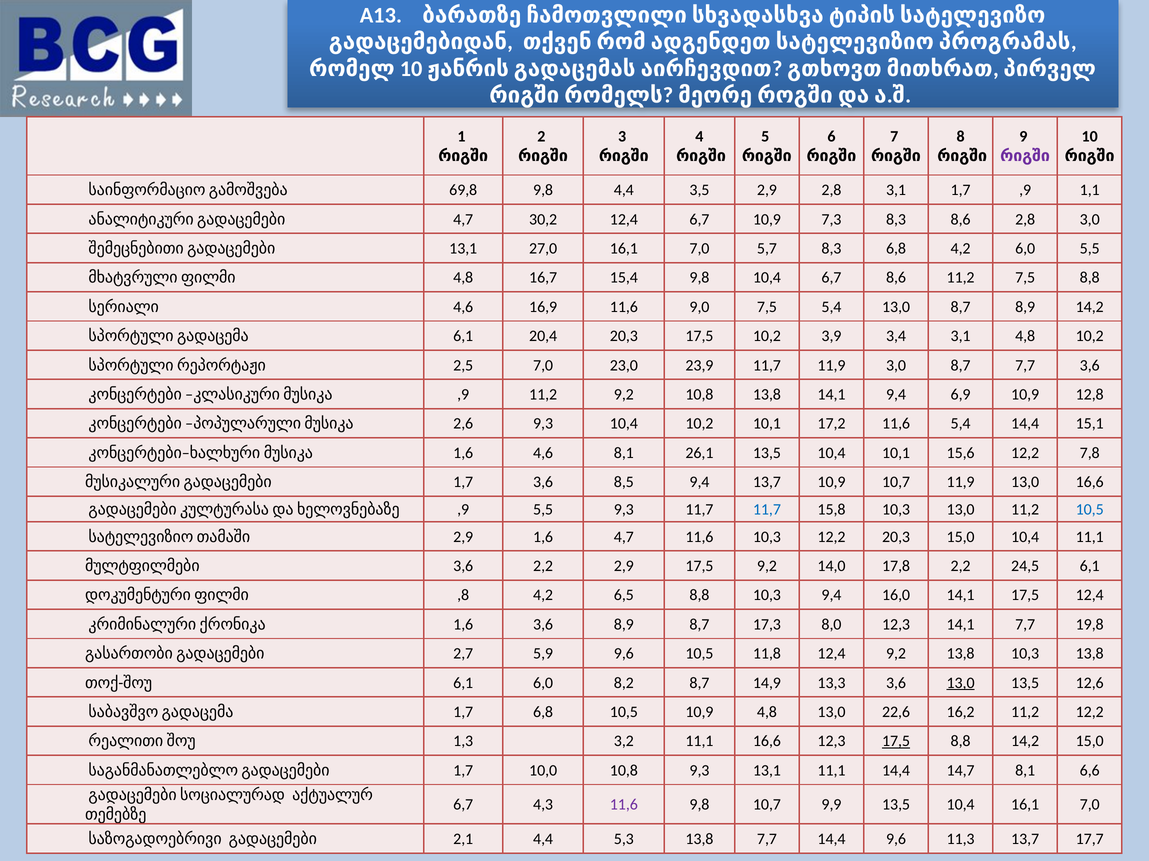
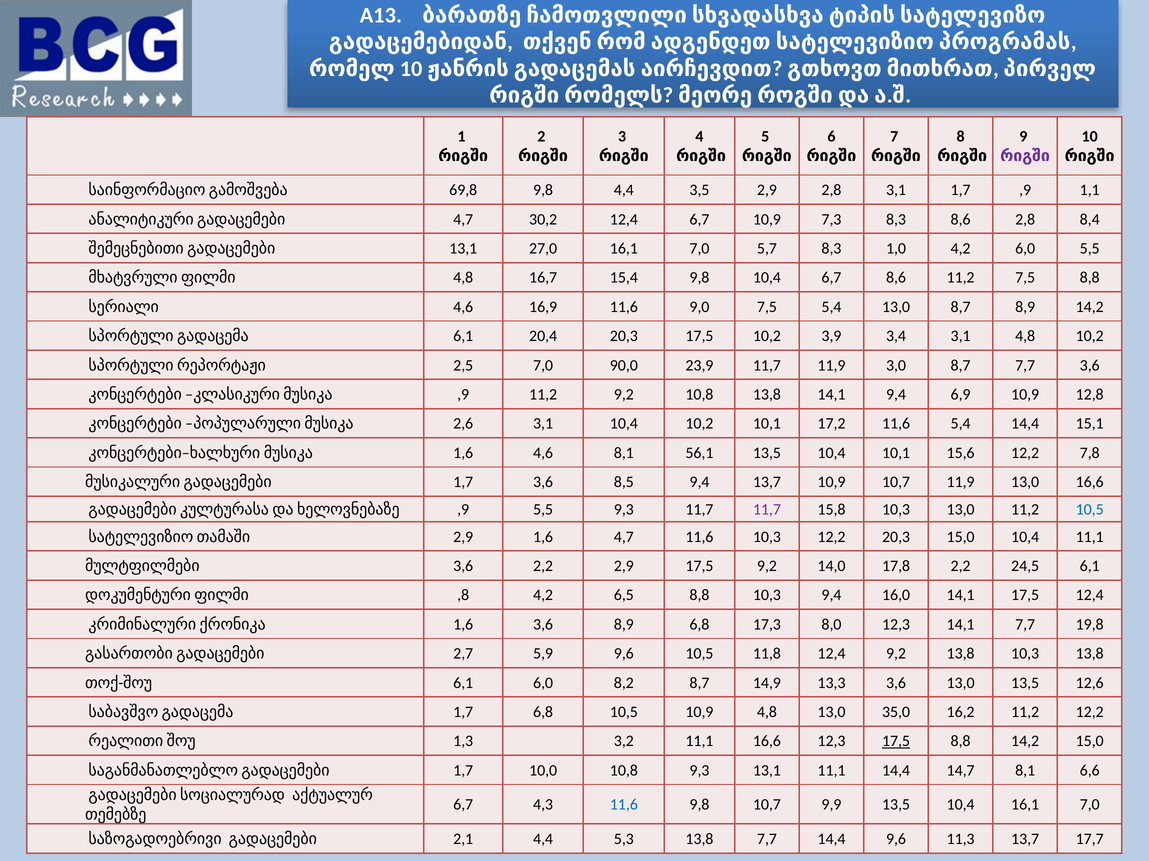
2,8 3,0: 3,0 -> 8,4 (1090, 219)
8,3 6,8: 6,8 -> 1,0 (896, 249)
23,0: 23,0 -> 90,0 (624, 366)
2,6 9,3: 9,3 -> 3,1 (543, 424)
26,1: 26,1 -> 56,1 (699, 453)
11,7 colour: blue -> purple (767, 510)
8,9 8,7: 8,7 -> 6,8 (699, 625)
13,0 underline: present -> none (961, 683)
22,6: 22,6 -> 35,0 (896, 713)
11,6 colour: purple -> blue (624, 805)
